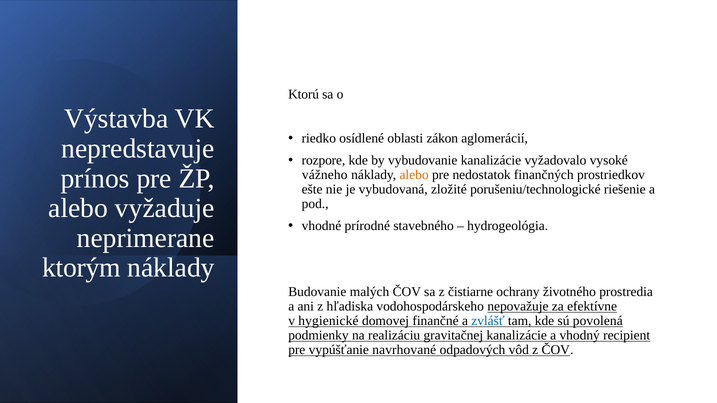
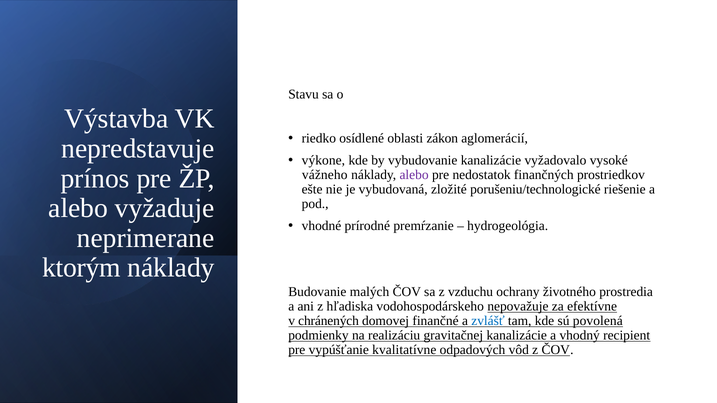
Ktorú: Ktorú -> Stavu (304, 94)
rozpore: rozpore -> výkone (323, 160)
alebo colour: orange -> purple (414, 175)
stavebného: stavebného -> premŕzanie (424, 226)
čistiarne: čistiarne -> vzduchu (471, 292)
hygienické: hygienické -> chránených (329, 321)
navrhované: navrhované -> kvalitatívne (404, 350)
